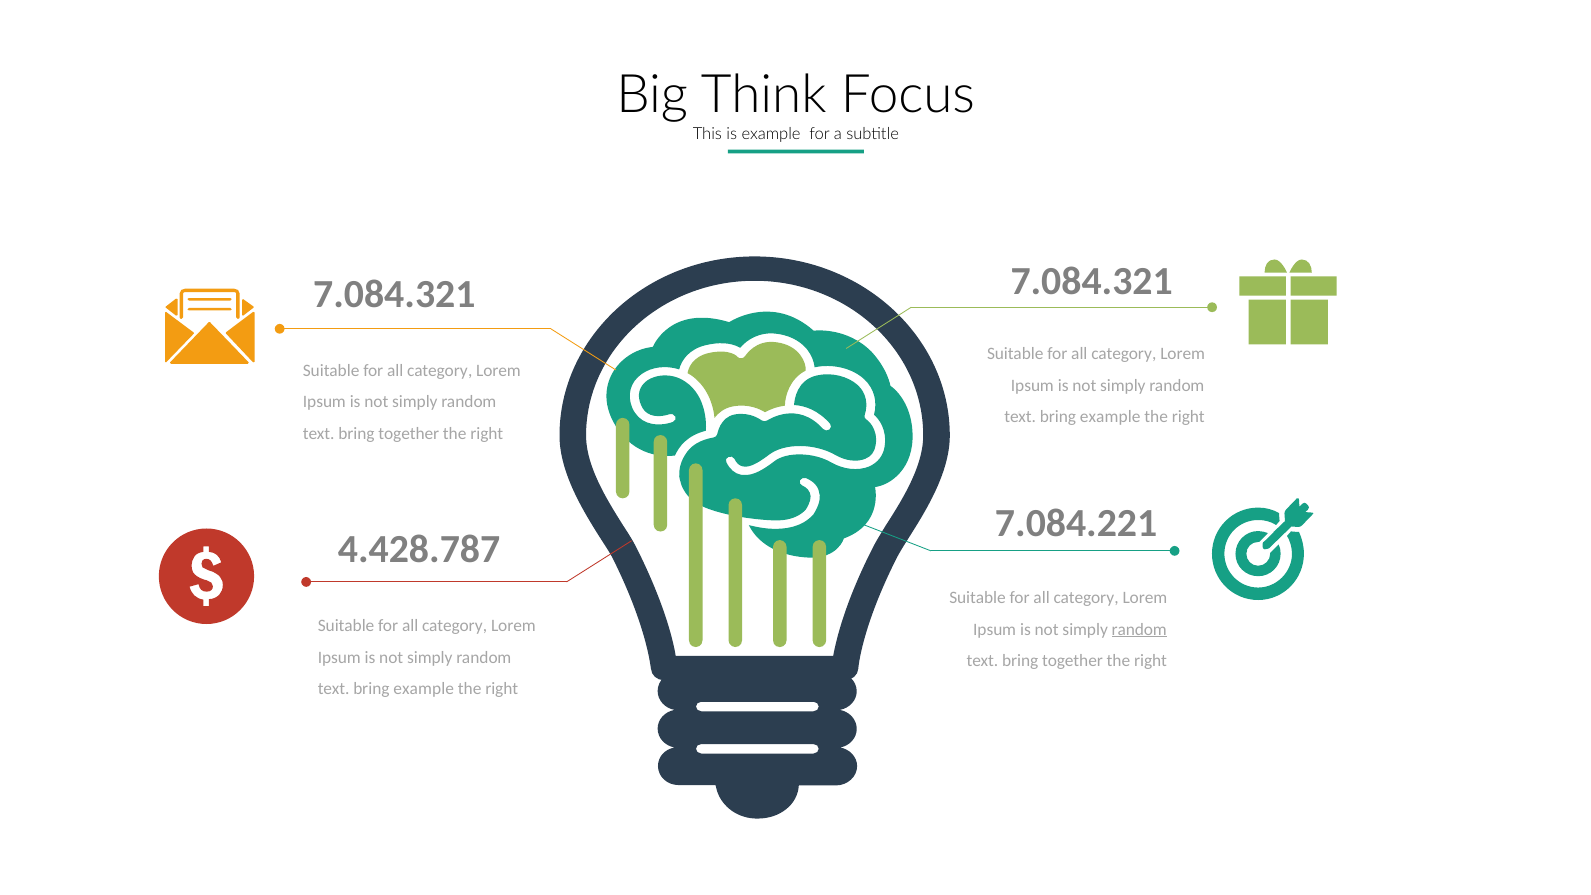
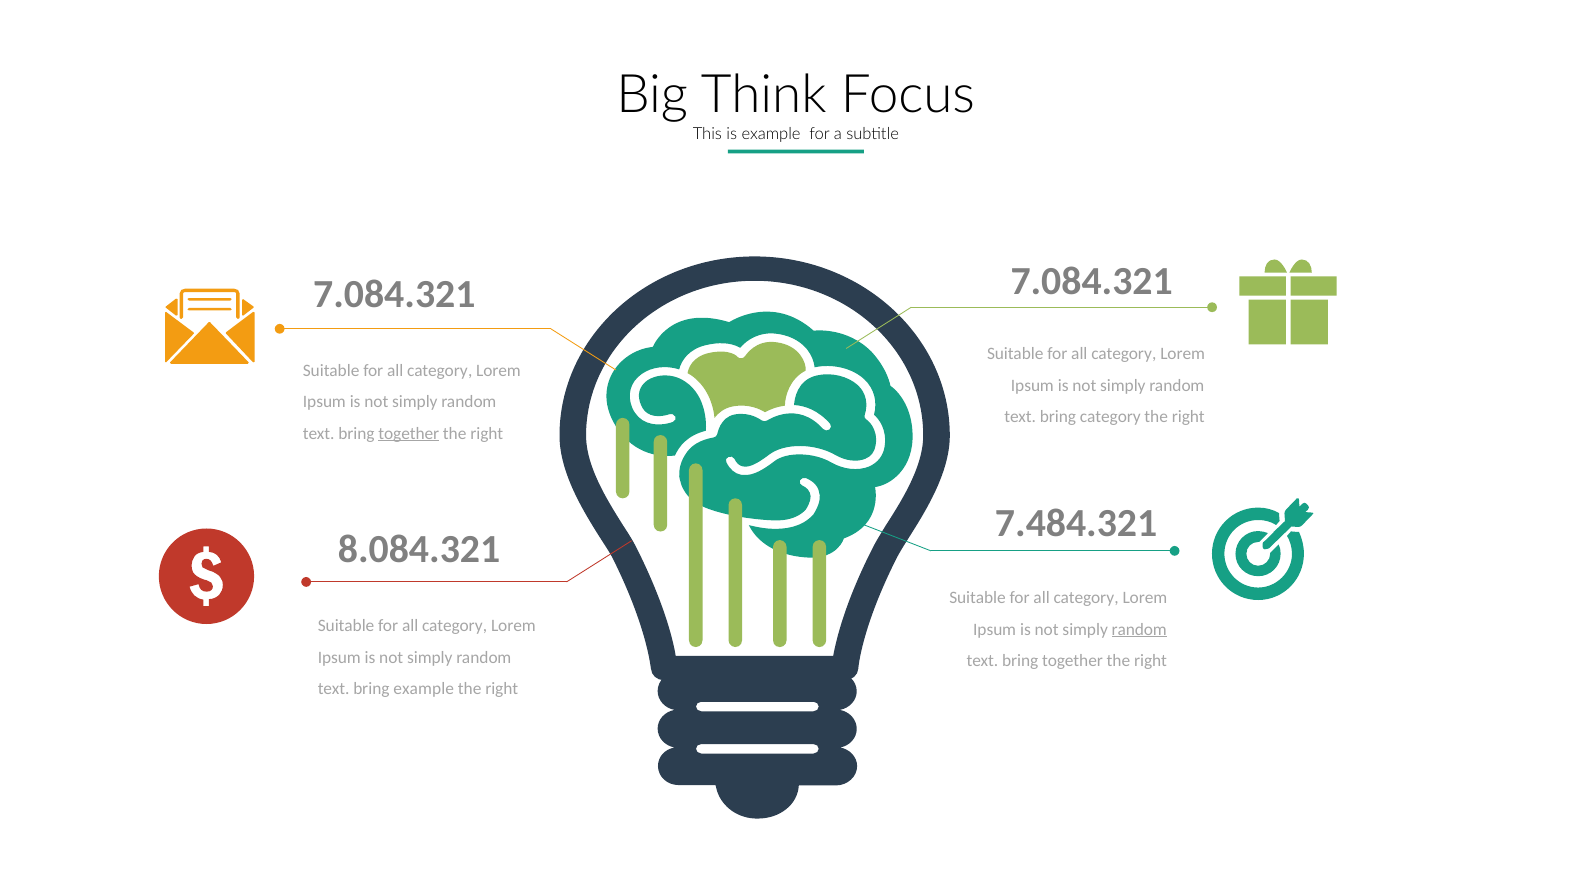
example: example -> category (1110, 417)
together underline: none -> present (409, 433)
7.084.221: 7.084.221 -> 7.484.321 (1076, 523)
4.428.787: 4.428.787 -> 8.084.321 (419, 549)
